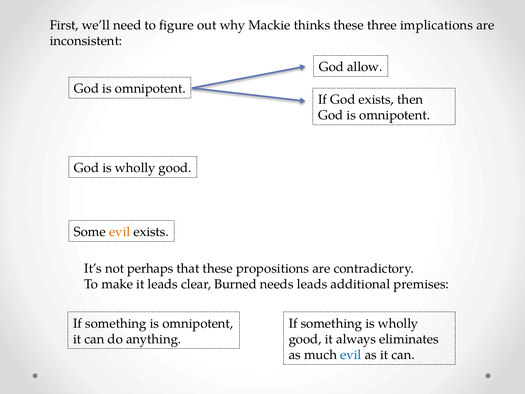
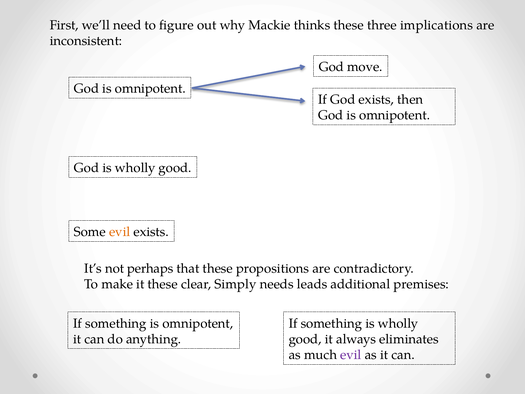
allow: allow -> move (365, 67)
it leads: leads -> these (163, 284)
Burned: Burned -> Simply (235, 284)
evil colour: blue -> purple (351, 355)
